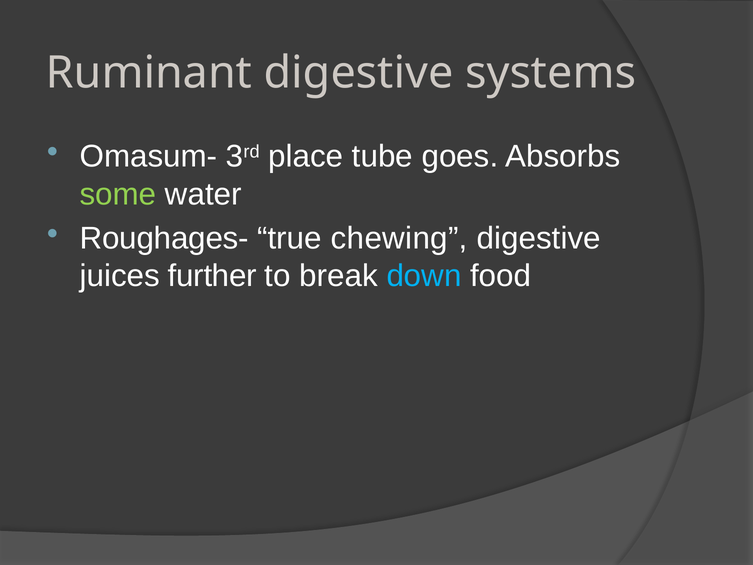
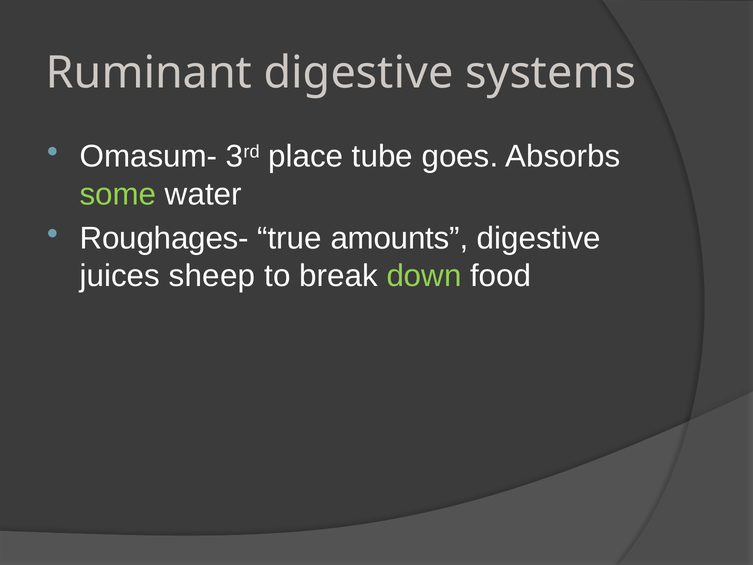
chewing: chewing -> amounts (399, 238)
further: further -> sheep (212, 276)
down colour: light blue -> light green (424, 276)
